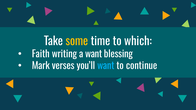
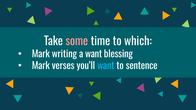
some colour: yellow -> pink (77, 41)
Faith: Faith -> Mark (41, 54)
continue: continue -> sentence (142, 66)
